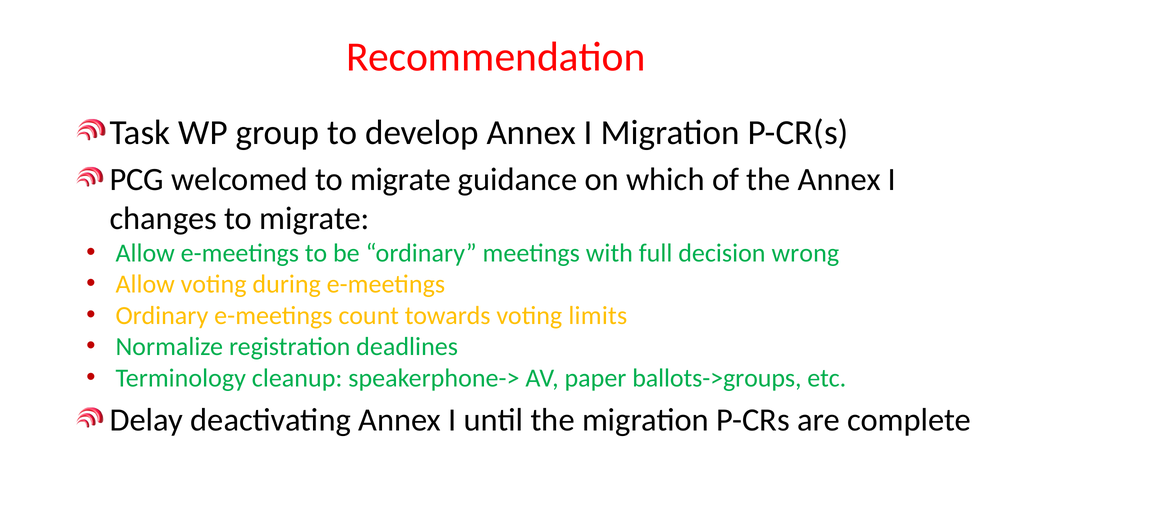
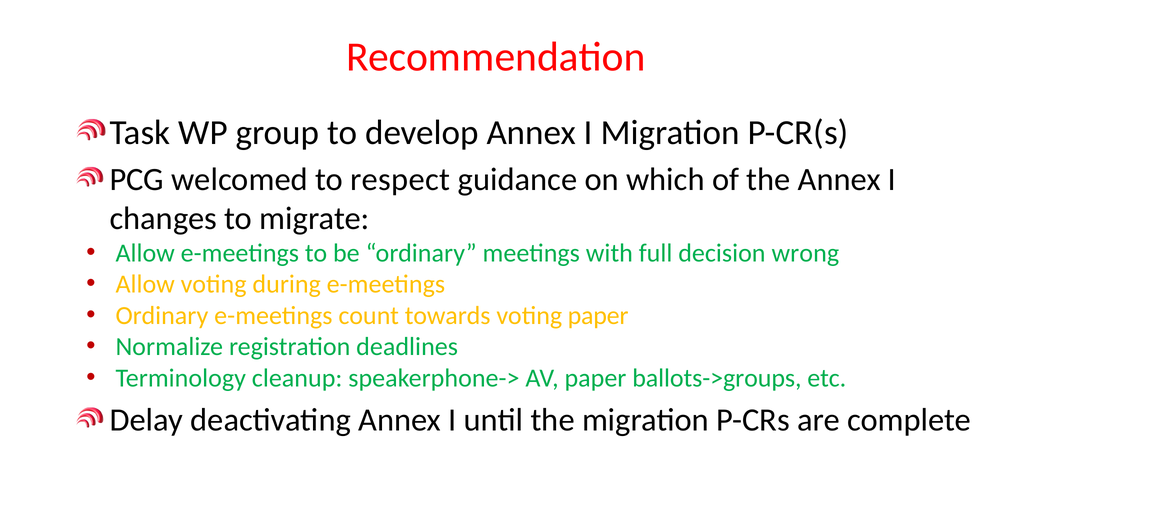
welcomed to migrate: migrate -> respect (400, 179)
voting limits: limits -> paper (598, 315)
